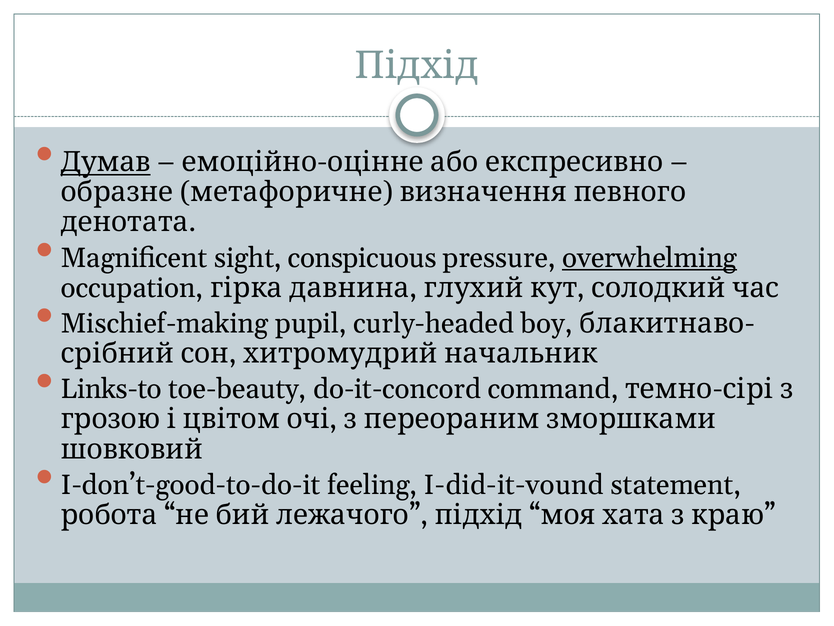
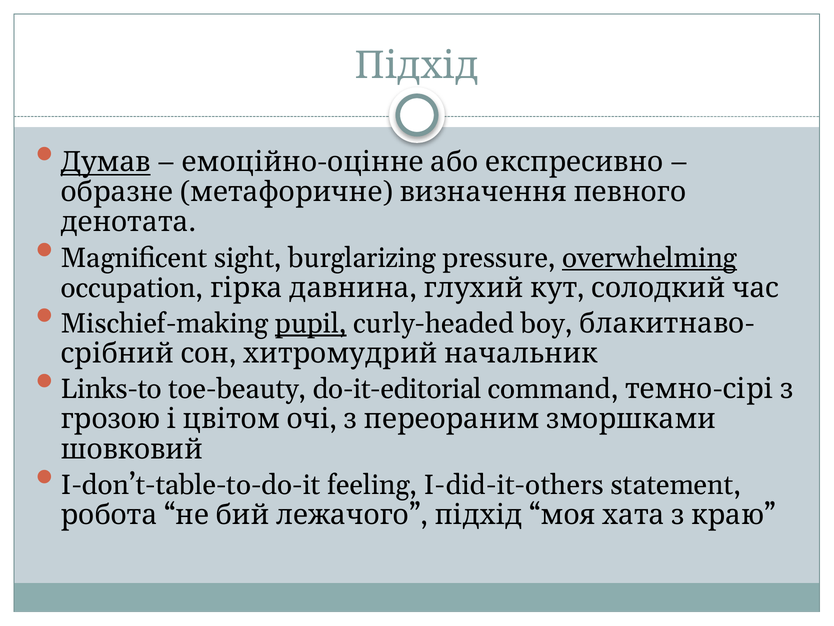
conspicuous: conspicuous -> burglarizing (362, 258)
pupil underline: none -> present (311, 323)
do-it-concord: do-it-concord -> do-it-editorial (397, 389)
I-don’t-good-to-do-it: I-don’t-good-to-do-it -> I-don’t-table-to-do-it (191, 485)
I-did-it-vound: I-did-it-vound -> I-did-it-others (514, 485)
